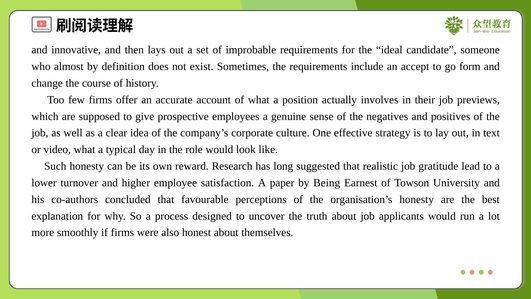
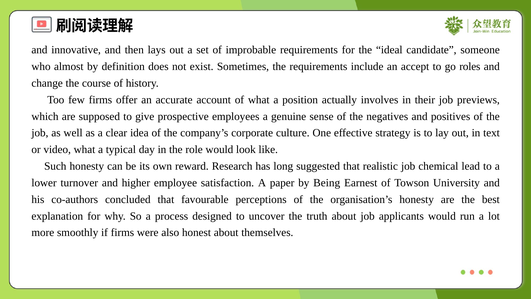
form: form -> roles (470, 67)
gratitude: gratitude -> chemical (438, 166)
